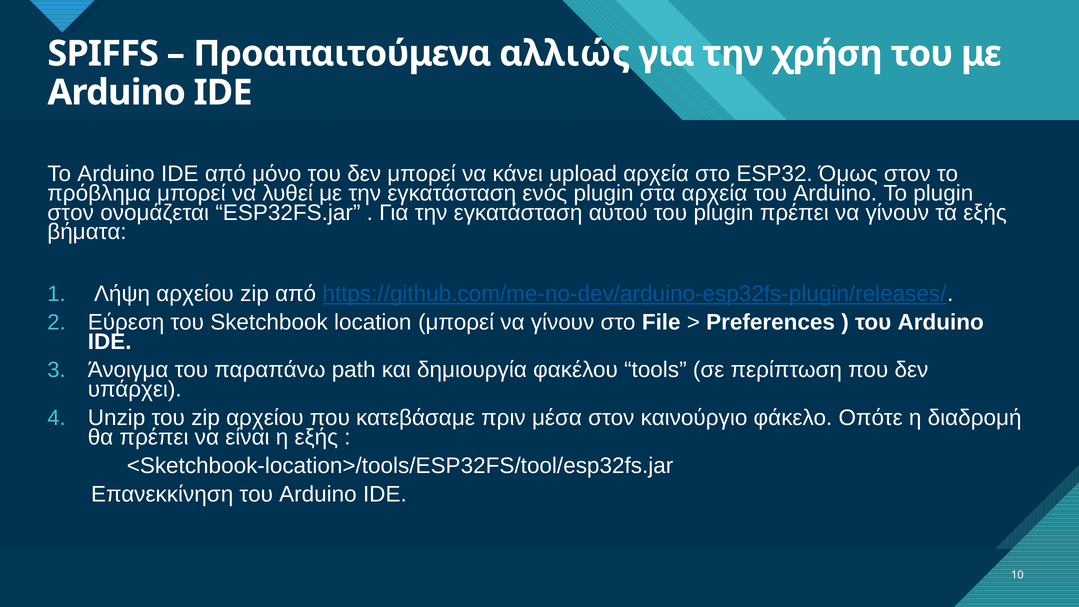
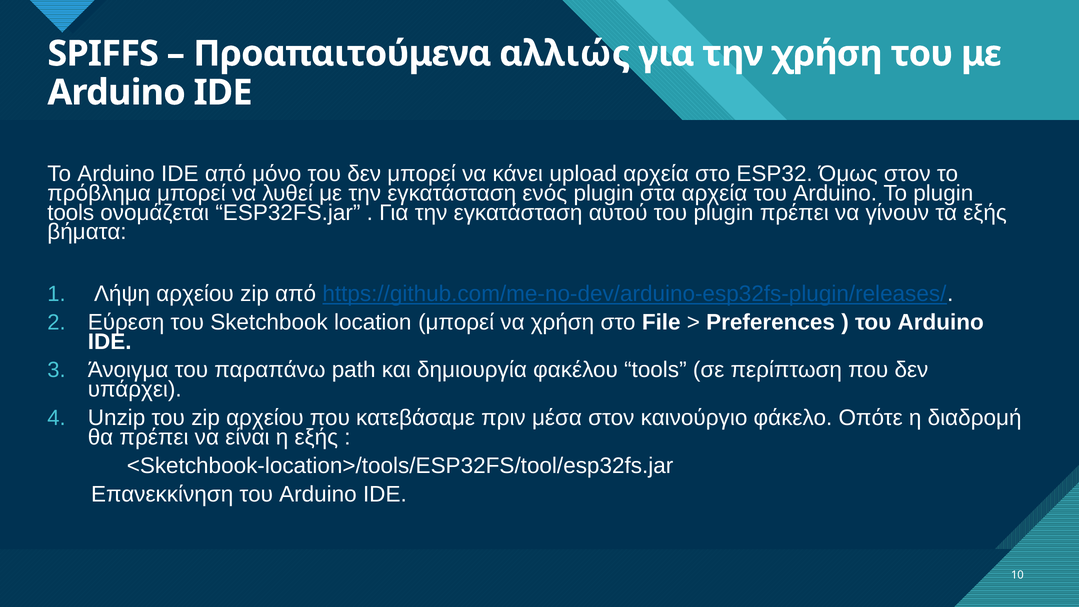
στον: στον -> tools (71, 213)
μπορεί να γίνουν: γίνουν -> χρήση (563, 322)
